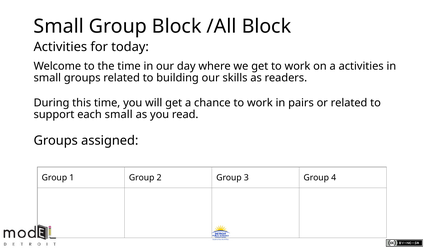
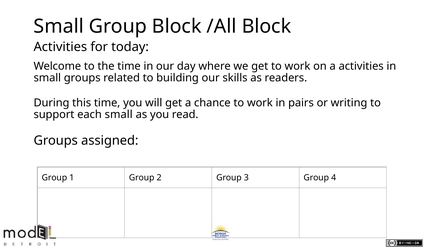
or related: related -> writing (349, 103)
